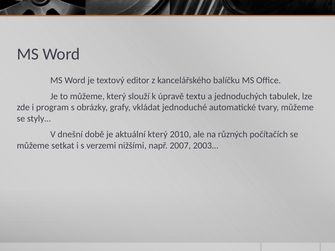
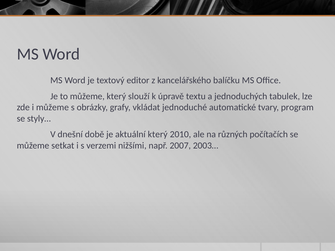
i program: program -> můžeme (52, 107)
tvary můžeme: můžeme -> program (297, 107)
